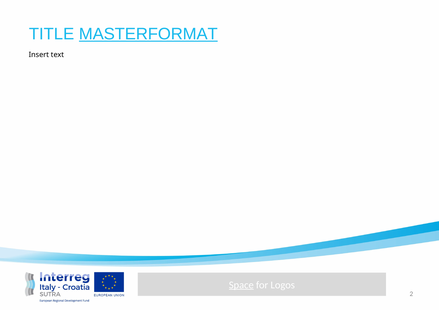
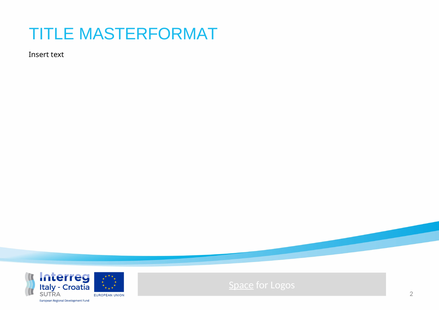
MASTERFORMAT underline: present -> none (148, 34)
